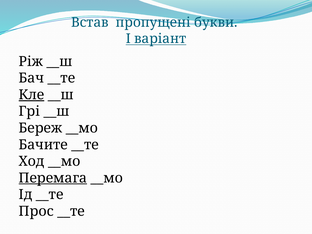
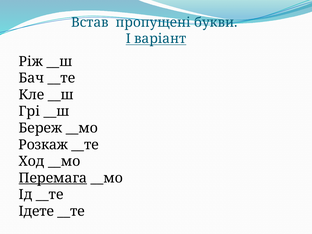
Кле underline: present -> none (32, 95)
Бачите: Бачите -> Розкаж (43, 145)
Прос: Прос -> Ідете (36, 211)
